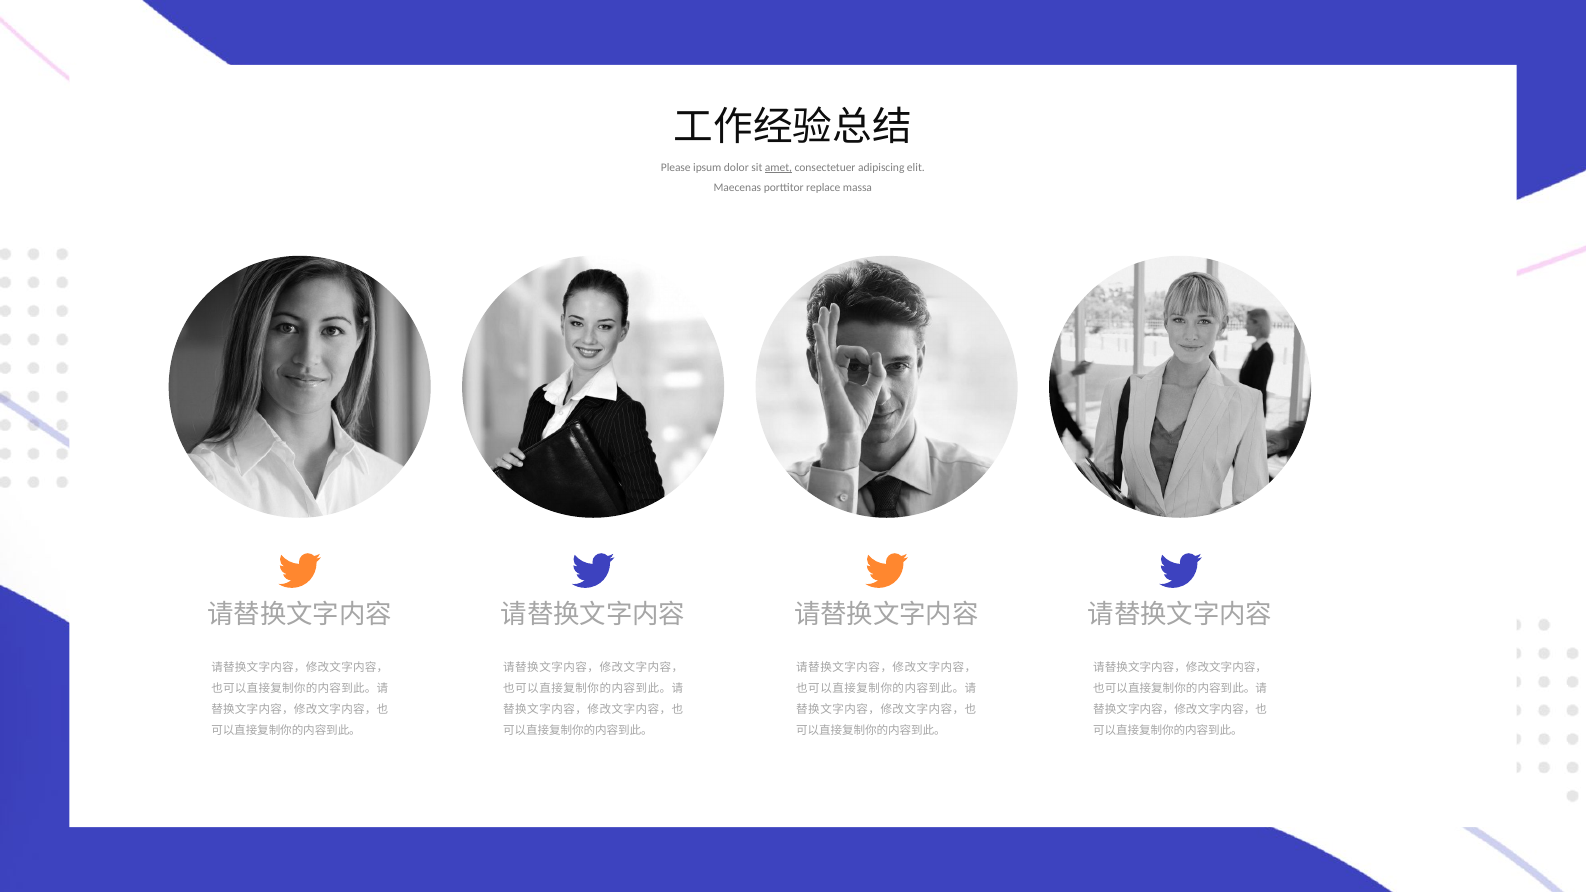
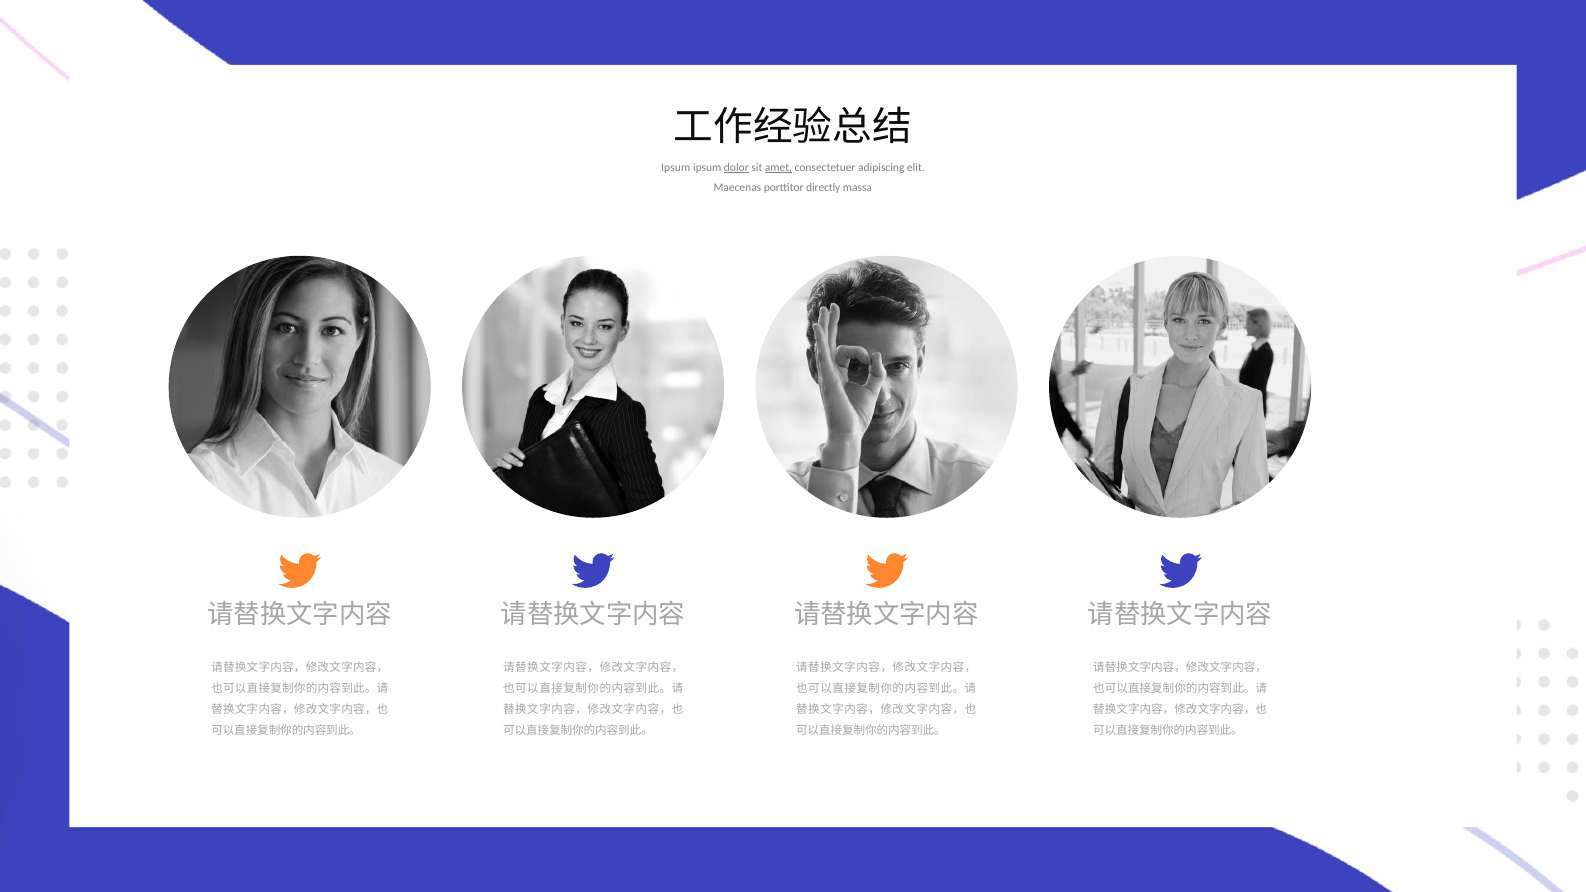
Please: Please -> Ipsum (676, 167)
dolor underline: none -> present (736, 167)
replace: replace -> directly (823, 188)
